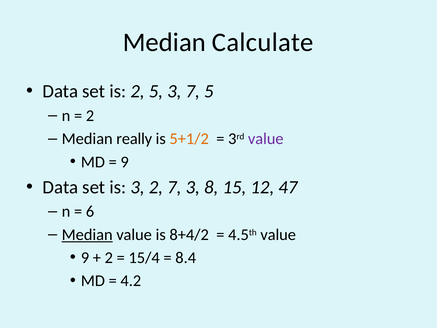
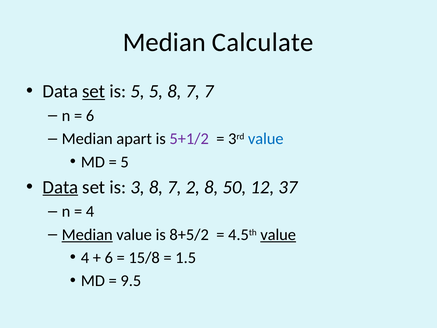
set underline: none -> present (94, 91)
is 2: 2 -> 5 (137, 91)
5 3: 3 -> 8 (174, 91)
7 5: 5 -> 7 (209, 91)
2: 2 -> 6 (90, 116)
really: really -> apart (134, 139)
5+1/2 colour: orange -> purple (189, 139)
value colour: purple -> blue (266, 139)
9: 9 -> 5 (125, 162)
Data underline: none -> present (60, 187)
3 2: 2 -> 8 (156, 187)
7 3: 3 -> 2 (193, 187)
15: 15 -> 50 (234, 187)
47: 47 -> 37 (288, 187)
6: 6 -> 4 (90, 211)
8+4/2: 8+4/2 -> 8+5/2 (189, 234)
value underline: none -> present (278, 234)
9: 9 -> 4 (85, 258)
2: 2 -> 6 (109, 258)
15/4: 15/4 -> 15/8 (144, 258)
8.4: 8.4 -> 1.5 (186, 258)
4.2: 4.2 -> 9.5 (131, 281)
